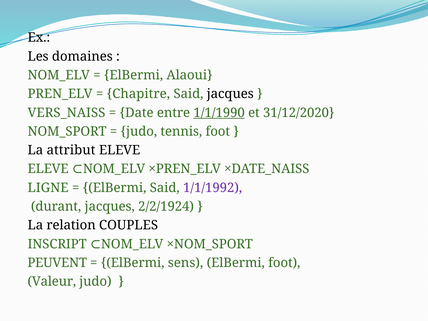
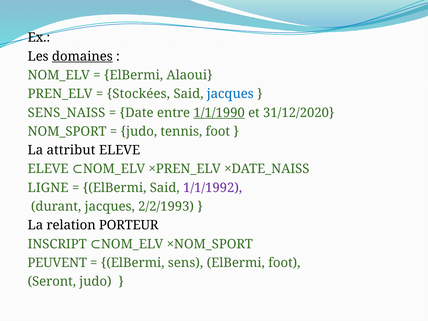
domaines underline: none -> present (82, 56)
Chapitre: Chapitre -> Stockées (138, 94)
jacques colour: black -> blue (230, 94)
VERS_NAISS: VERS_NAISS -> SENS_NAISS (66, 113)
2/2/1924: 2/2/1924 -> 2/2/1993 (166, 207)
COUPLES: COUPLES -> PORTEUR (129, 225)
Valeur: Valeur -> Seront (52, 282)
